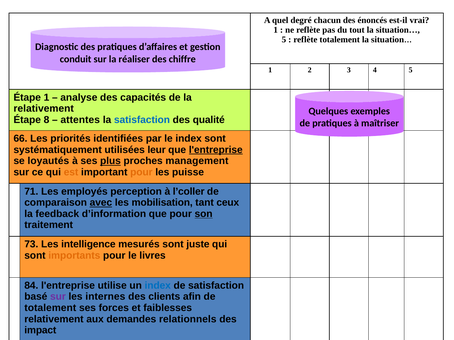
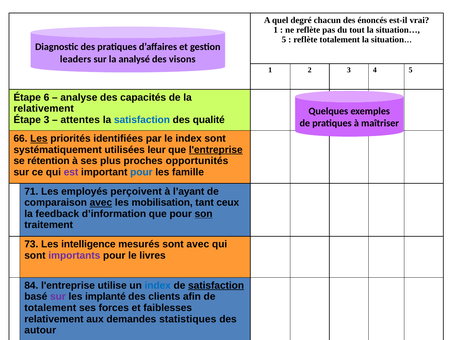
conduit: conduit -> leaders (76, 59)
réaliser: réaliser -> analysé (134, 59)
chiffre: chiffre -> visons (182, 59)
Étape 1: 1 -> 6 (46, 98)
Étape 8: 8 -> 3 (46, 120)
Les underline: none -> present (39, 139)
loyautés: loyautés -> rétention (48, 161)
plus underline: present -> none (110, 161)
management: management -> opportunités (197, 161)
est colour: orange -> purple (71, 172)
pour colour: orange -> blue (141, 172)
puisse: puisse -> famille (188, 172)
perception: perception -> perçoivent (136, 192)
l’coller: l’coller -> l’ayant (189, 192)
sont juste: juste -> avec (198, 245)
importants colour: orange -> purple (74, 256)
satisfaction underline: none -> present (216, 286)
internes: internes -> implanté (105, 297)
relationnels: relationnels -> statistiques (188, 320)
impact: impact -> autour (40, 331)
